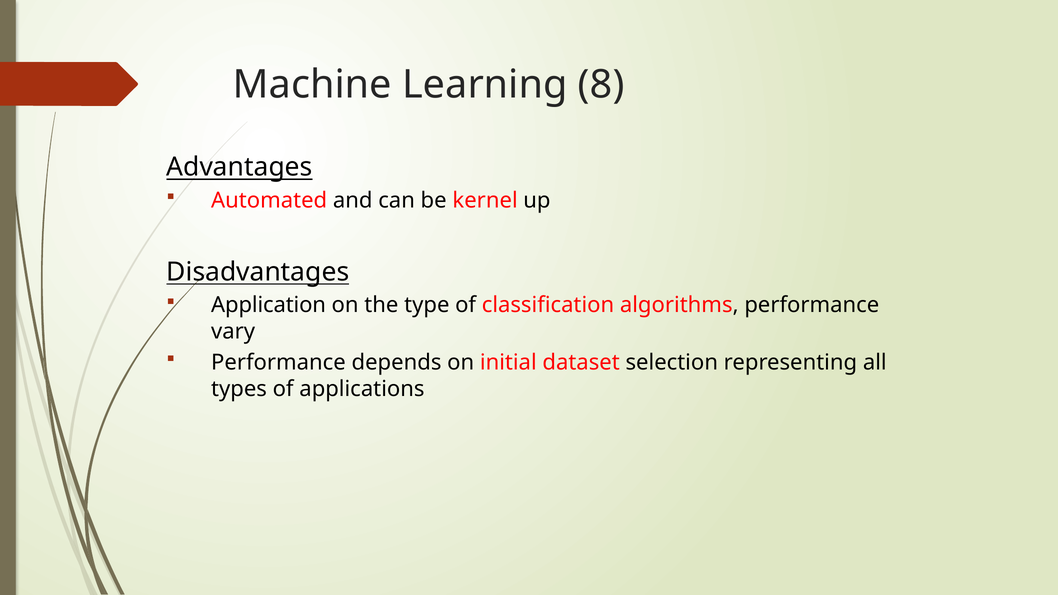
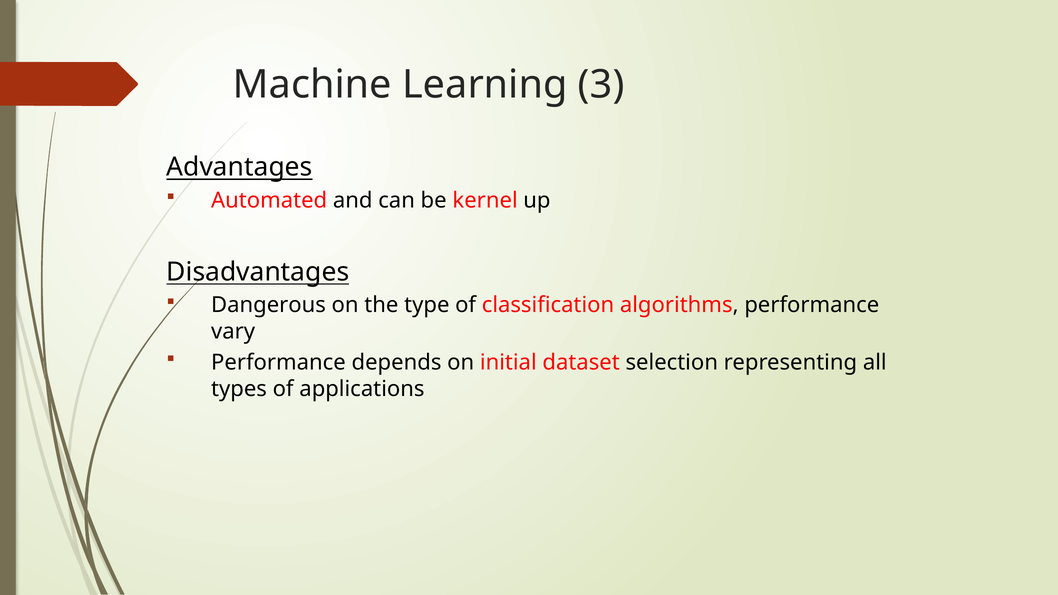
8: 8 -> 3 (601, 85)
Application: Application -> Dangerous (268, 305)
